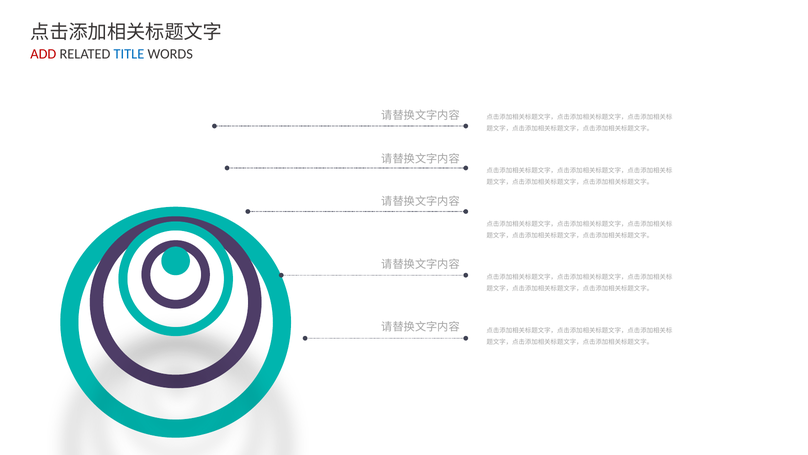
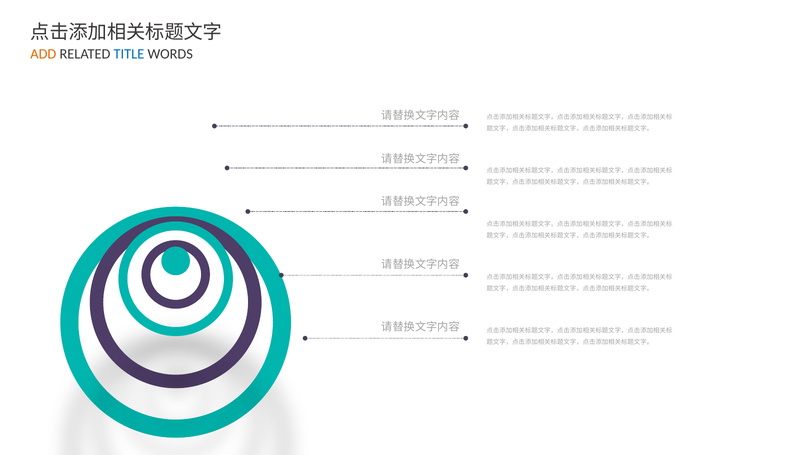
ADD colour: red -> orange (43, 54)
